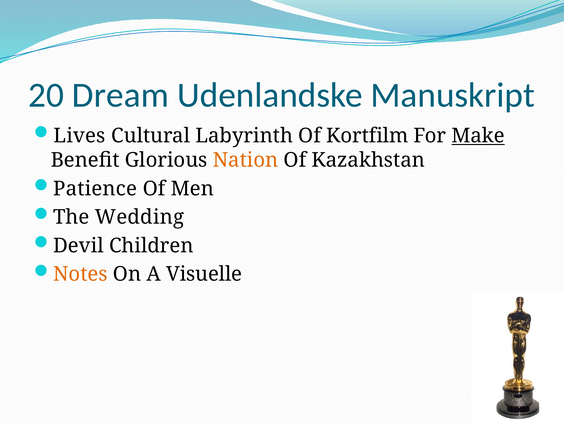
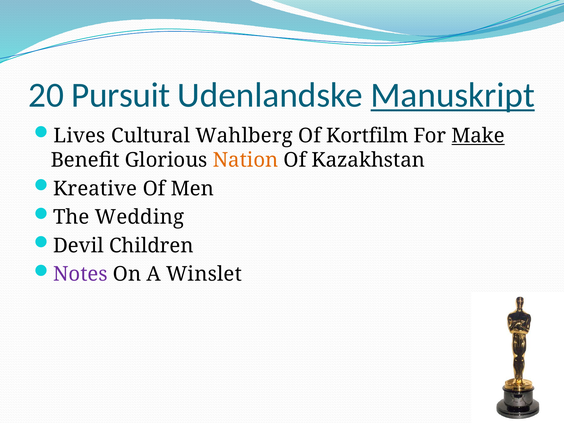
Dream: Dream -> Pursuit (121, 95)
Manuskript underline: none -> present (453, 95)
Labyrinth: Labyrinth -> Wahlberg (244, 136)
Patience: Patience -> Kreative (95, 189)
Notes colour: orange -> purple (80, 274)
Visuelle: Visuelle -> Winslet (204, 274)
